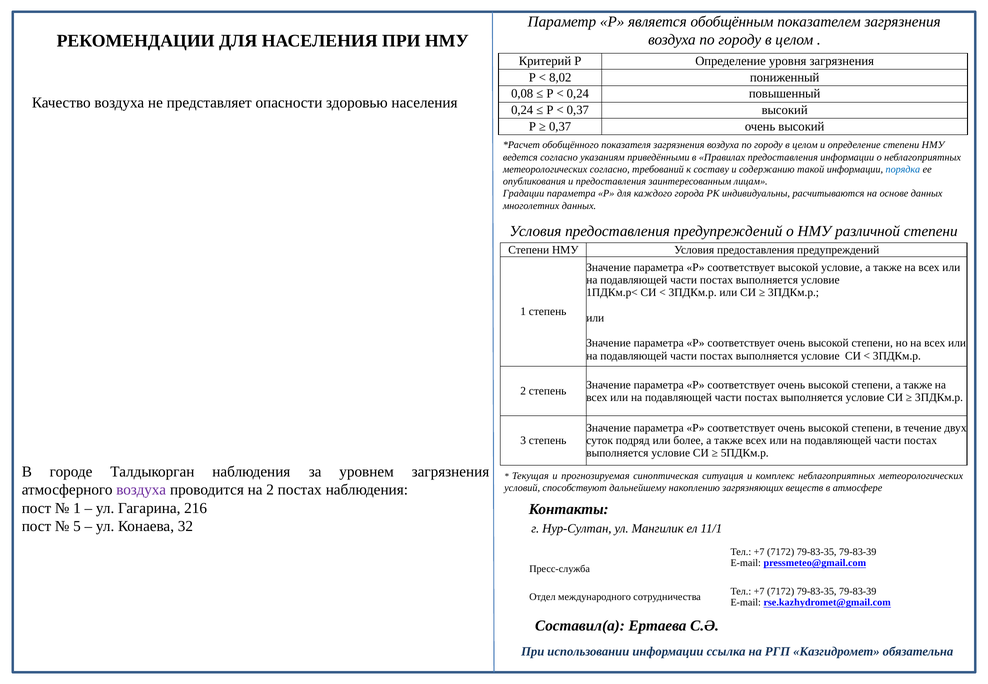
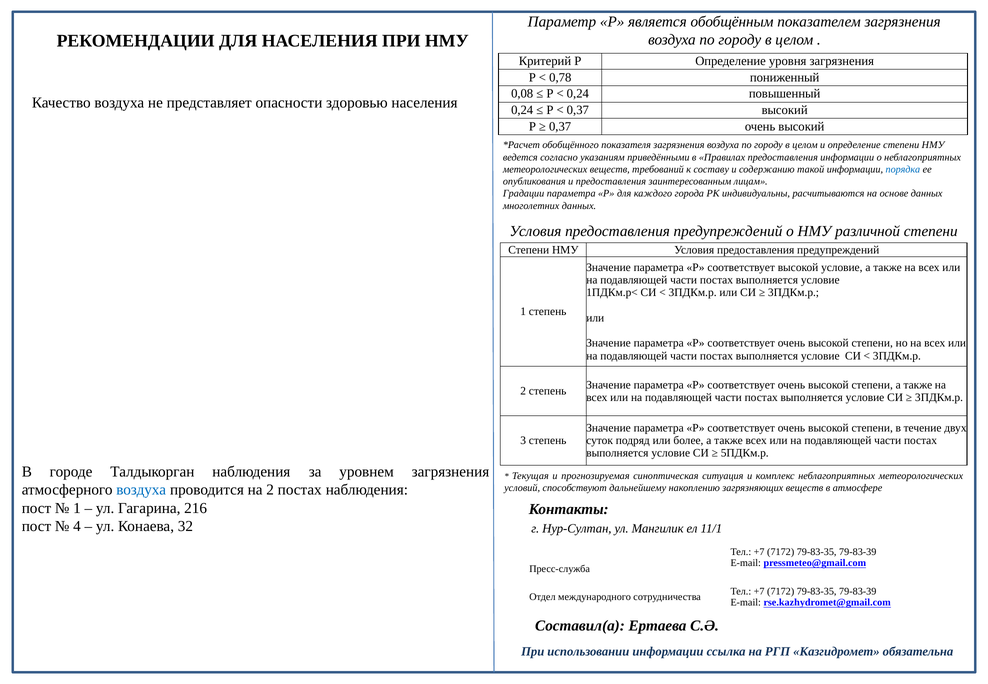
8,02: 8,02 -> 0,78 (560, 77)
метеорологических согласно: согласно -> веществ (610, 169)
воздуха colour: purple -> blue (141, 490)
5: 5 -> 4 (77, 526)
